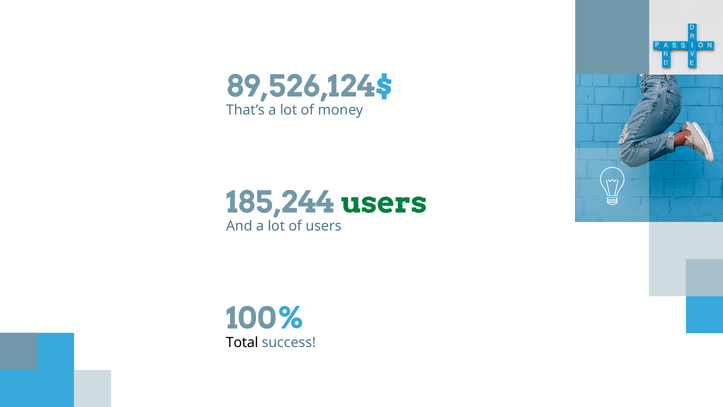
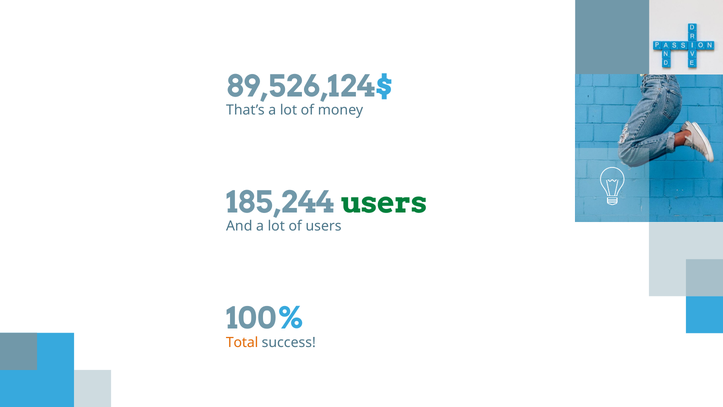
Total colour: black -> orange (242, 342)
